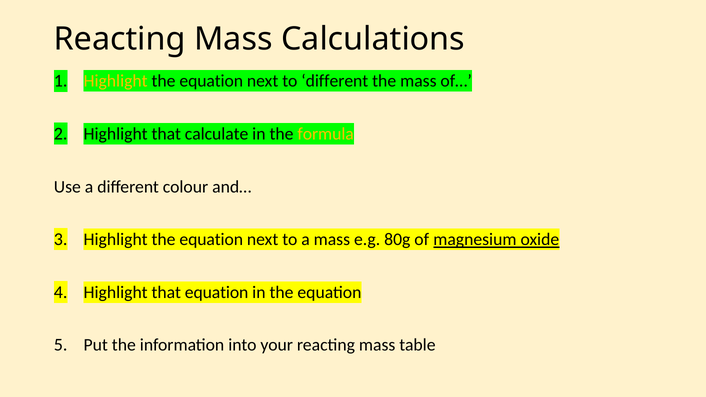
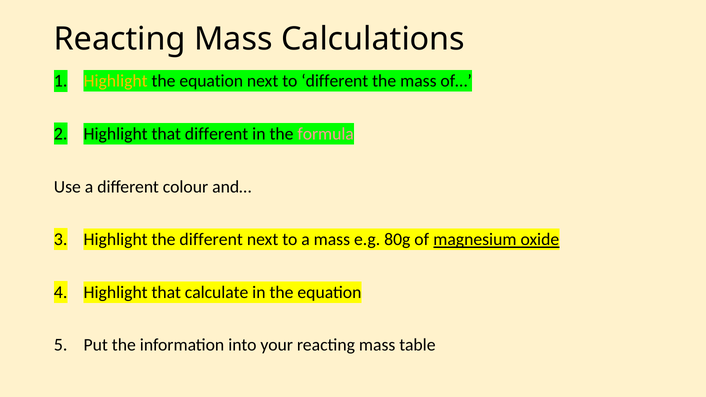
that calculate: calculate -> different (217, 134)
formula colour: yellow -> pink (326, 134)
equation: equation -> different (211, 240)
that equation: equation -> calculate (217, 292)
